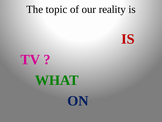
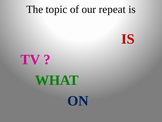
reality: reality -> repeat (112, 9)
